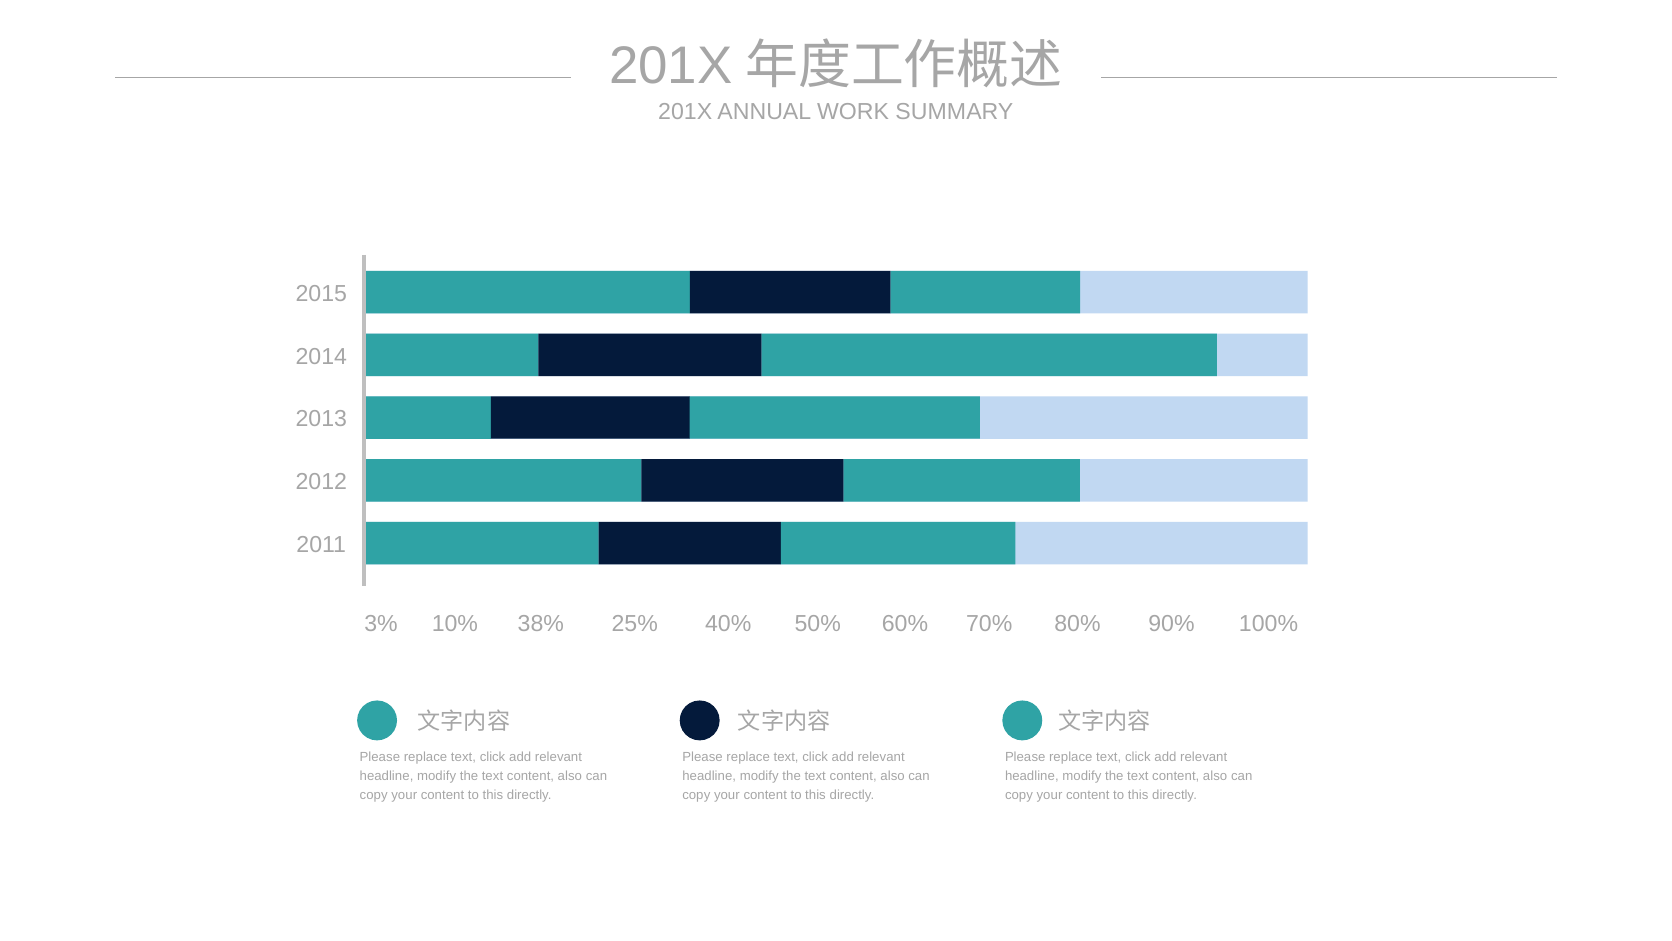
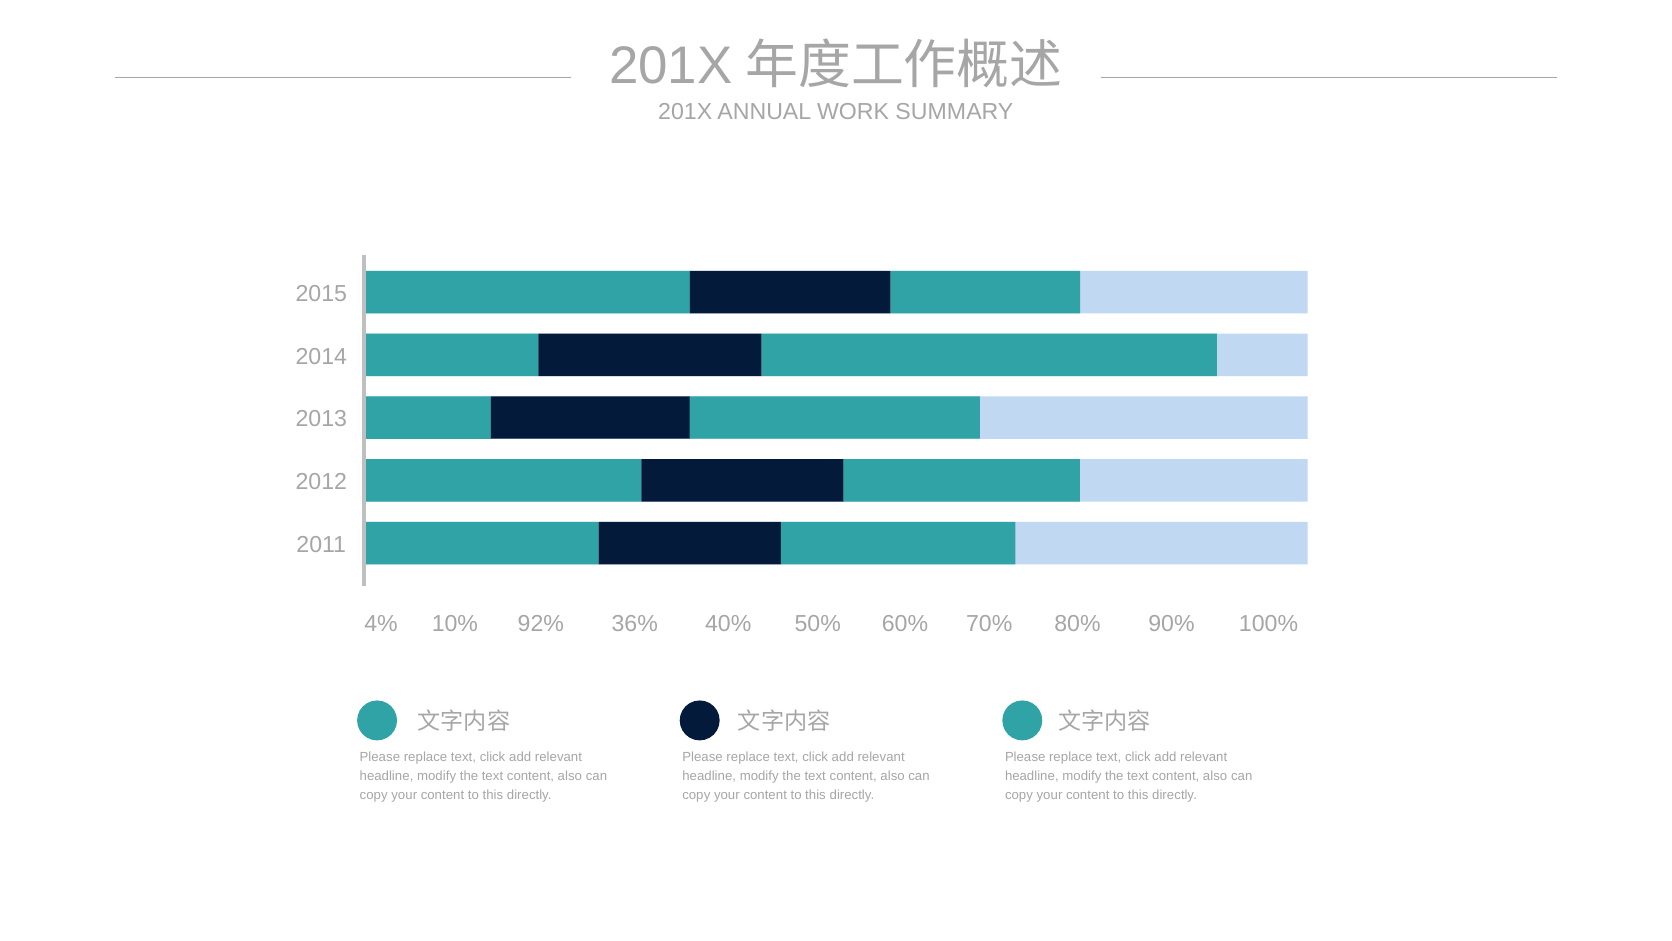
3%: 3% -> 4% (381, 623)
38%: 38% -> 92% (541, 623)
25%: 25% -> 36% (635, 623)
